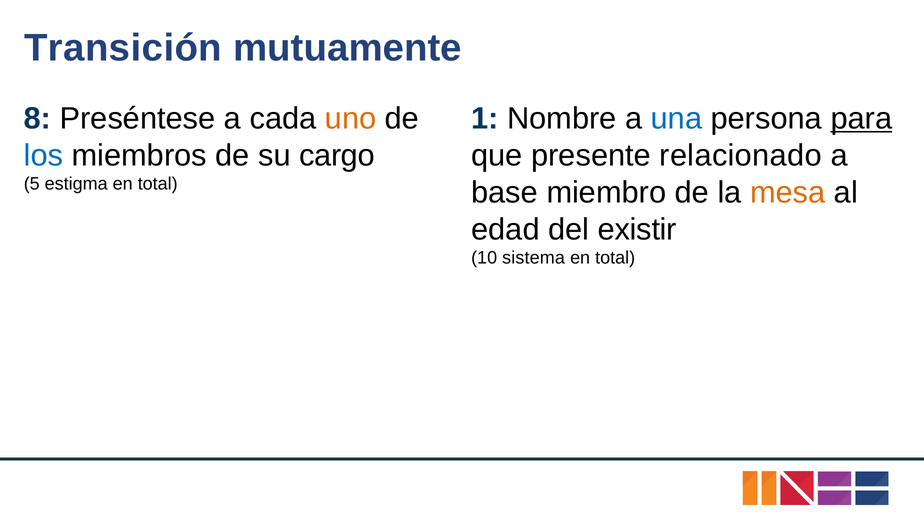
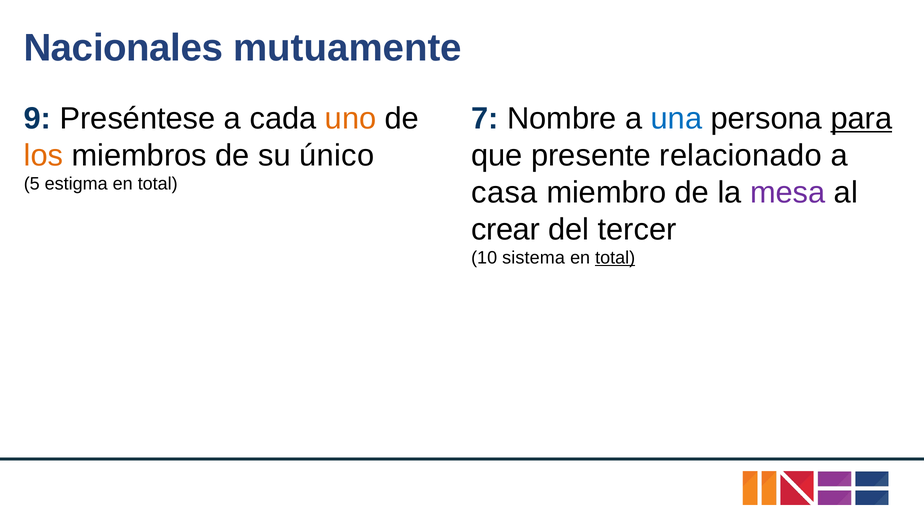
Transición: Transición -> Nacionales (123, 48)
8: 8 -> 9 (37, 118)
1: 1 -> 7 (485, 118)
los colour: blue -> orange (43, 155)
cargo: cargo -> único (337, 155)
base: base -> casa (504, 192)
mesa colour: orange -> purple (788, 192)
edad: edad -> crear (506, 229)
existir: existir -> tercer (637, 229)
total underline: none -> present (615, 258)
